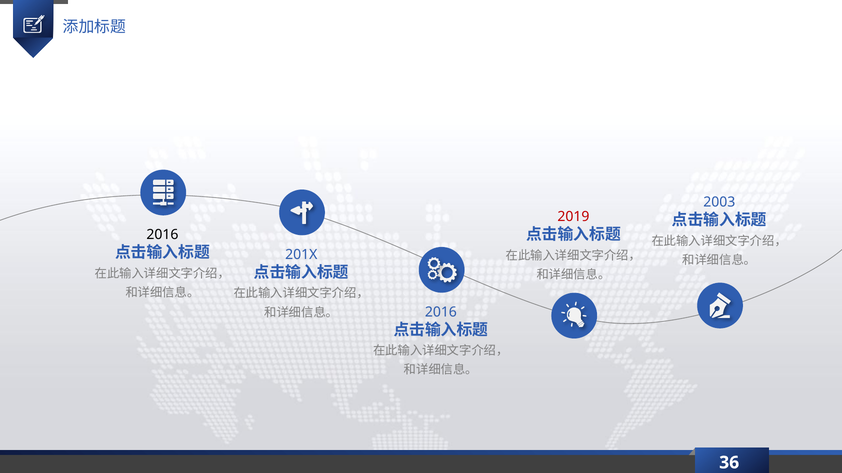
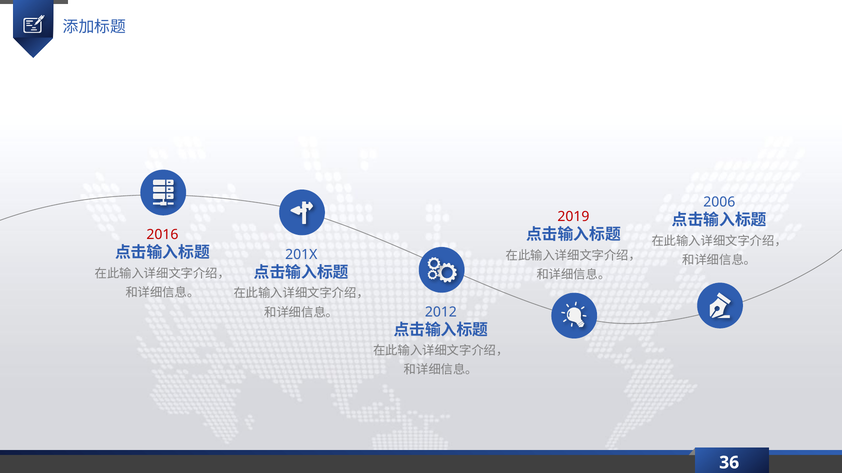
2003: 2003 -> 2006 (719, 202)
2016 colour: black -> red (162, 235)
2016: 2016 -> 2012 (441, 312)
